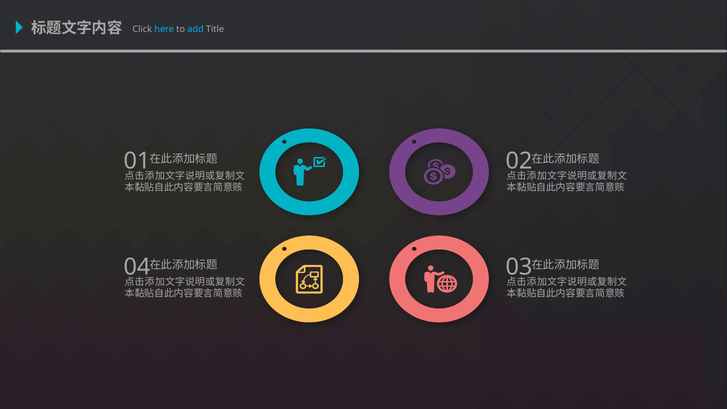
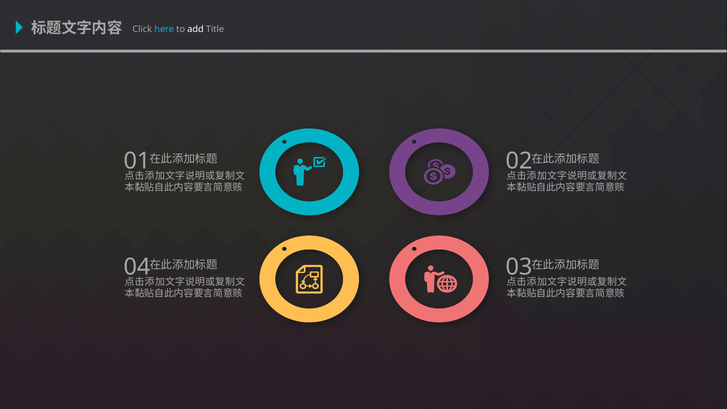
add colour: light blue -> white (195, 29)
